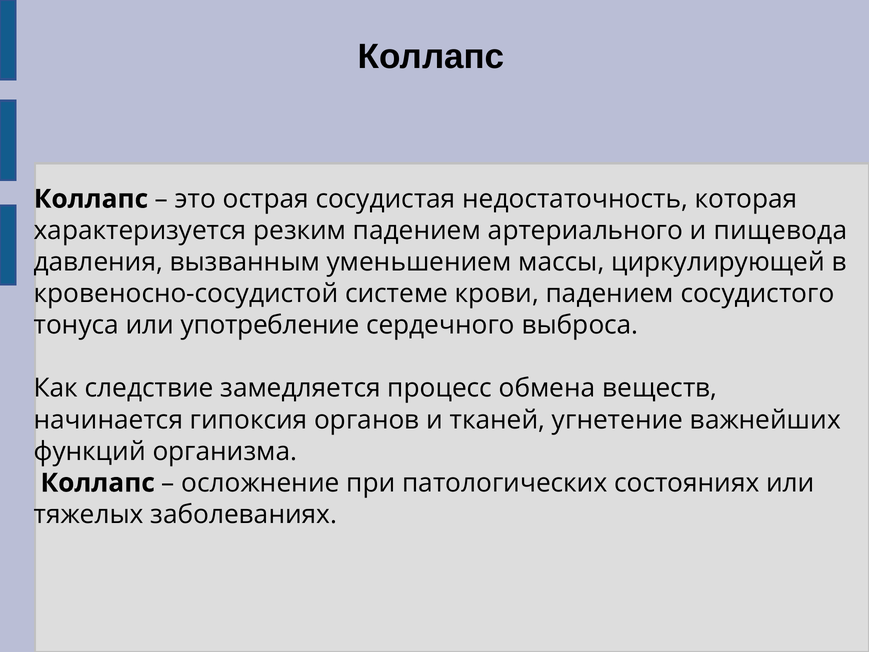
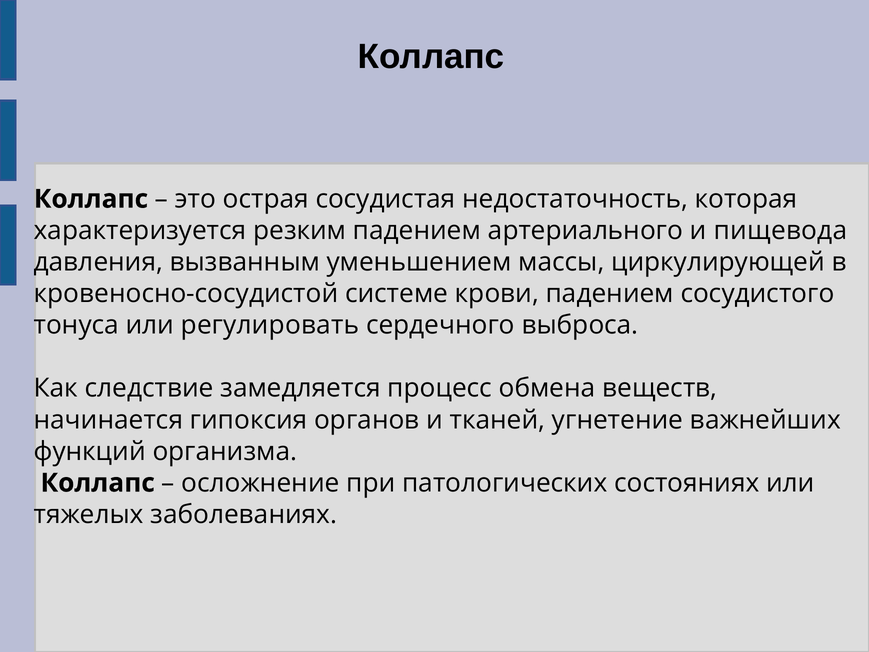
употребление: употребление -> регулировать (270, 325)
